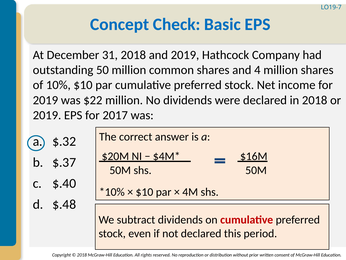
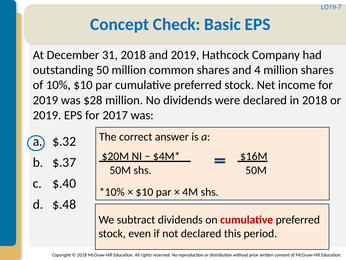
$22: $22 -> $28 (93, 100)
